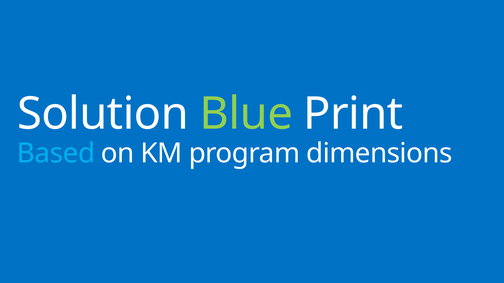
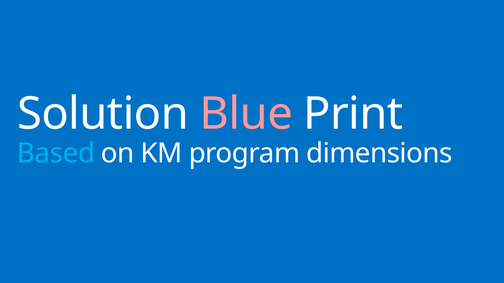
Blue colour: light green -> pink (246, 114)
